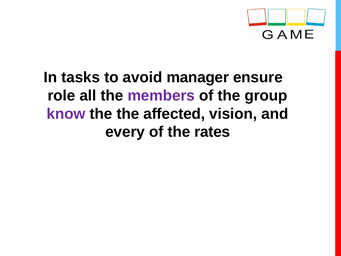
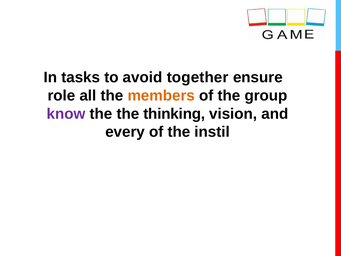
manager: manager -> together (198, 77)
members colour: purple -> orange (161, 95)
affected: affected -> thinking (174, 114)
rates: rates -> instil (212, 132)
